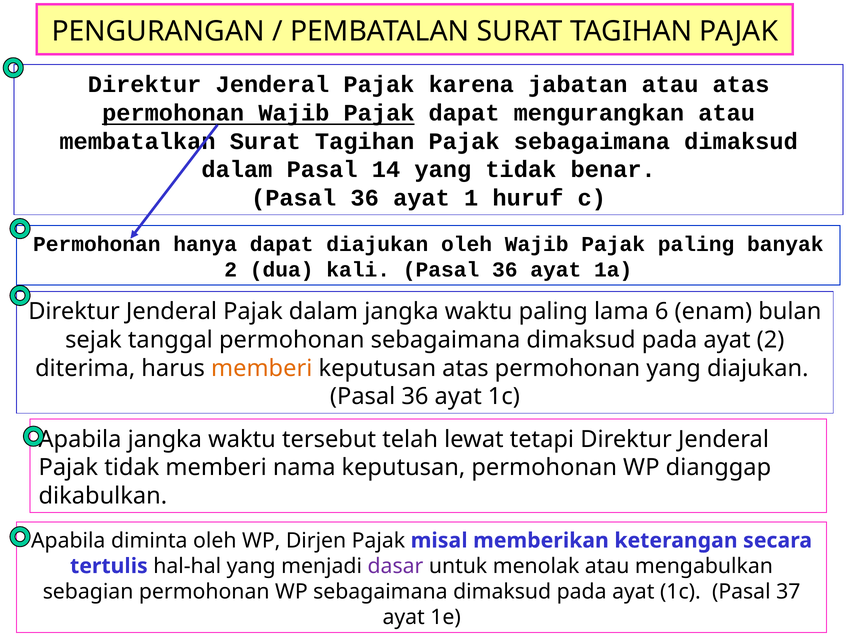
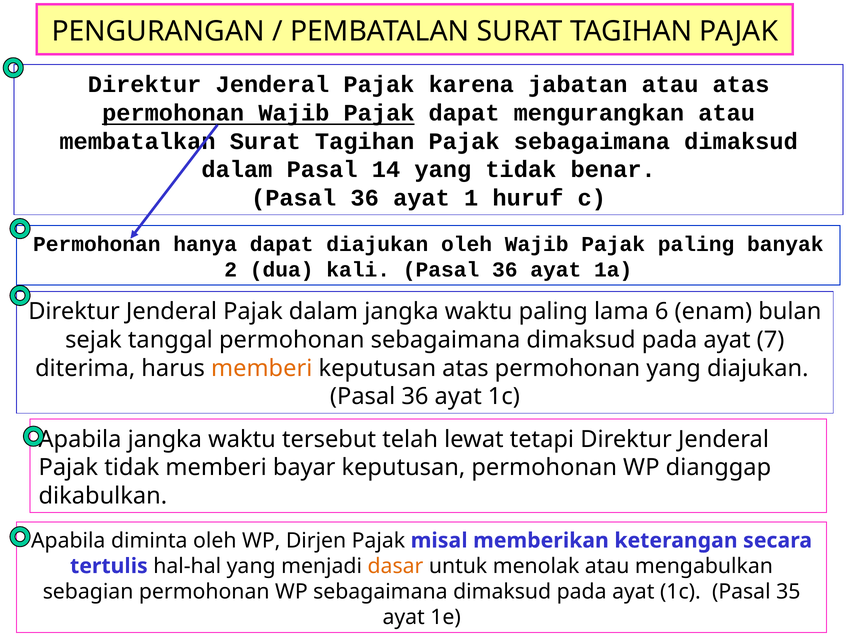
ayat 2: 2 -> 7 (771, 340)
nama: nama -> bayar (304, 467)
dasar colour: purple -> orange (395, 566)
37: 37 -> 35 (788, 591)
